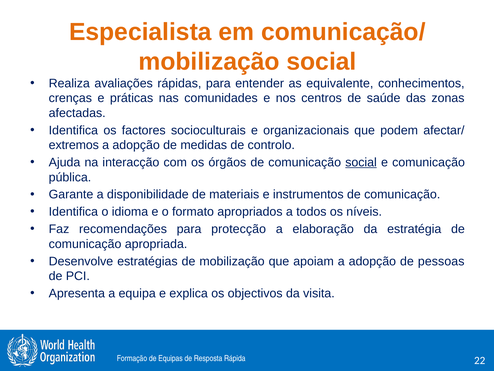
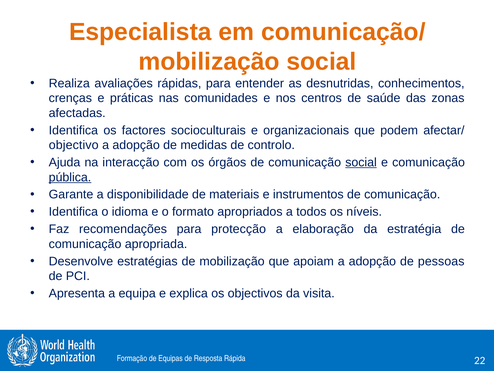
equivalente: equivalente -> desnutridas (340, 83)
extremos: extremos -> objectivo (74, 145)
pública underline: none -> present (70, 177)
